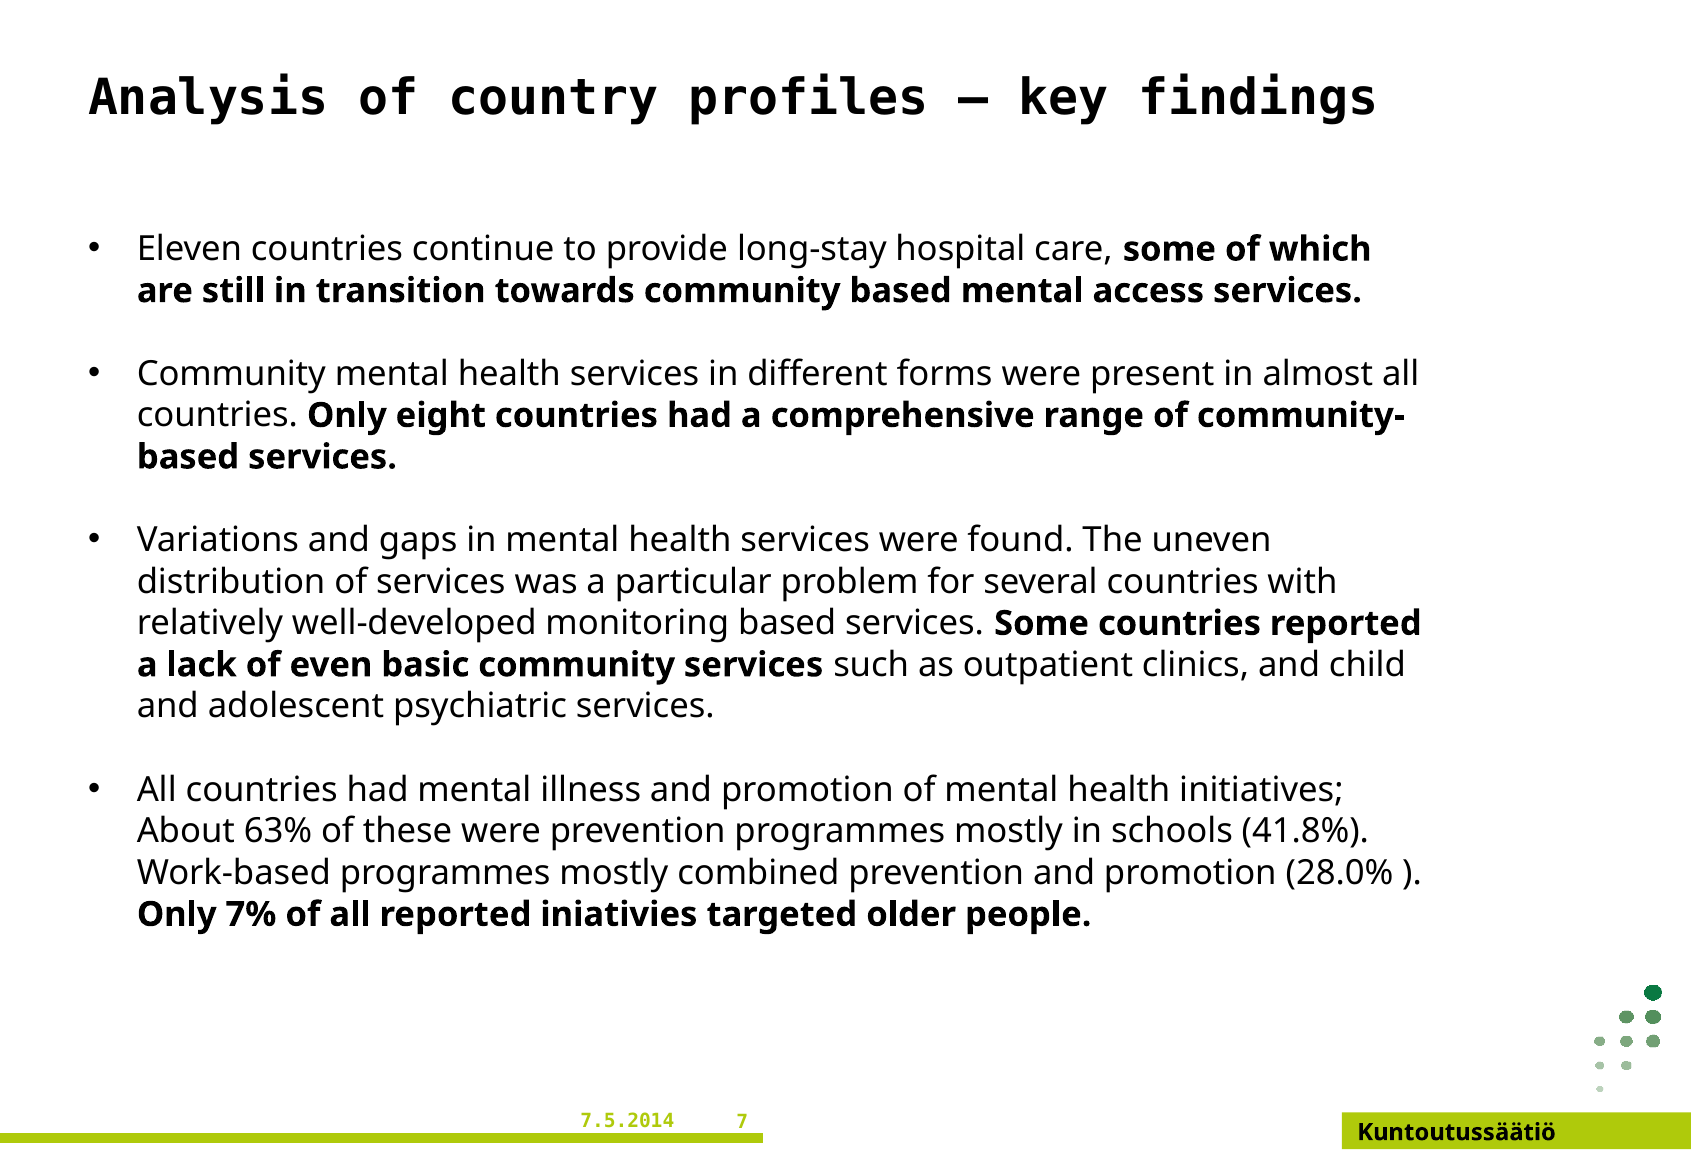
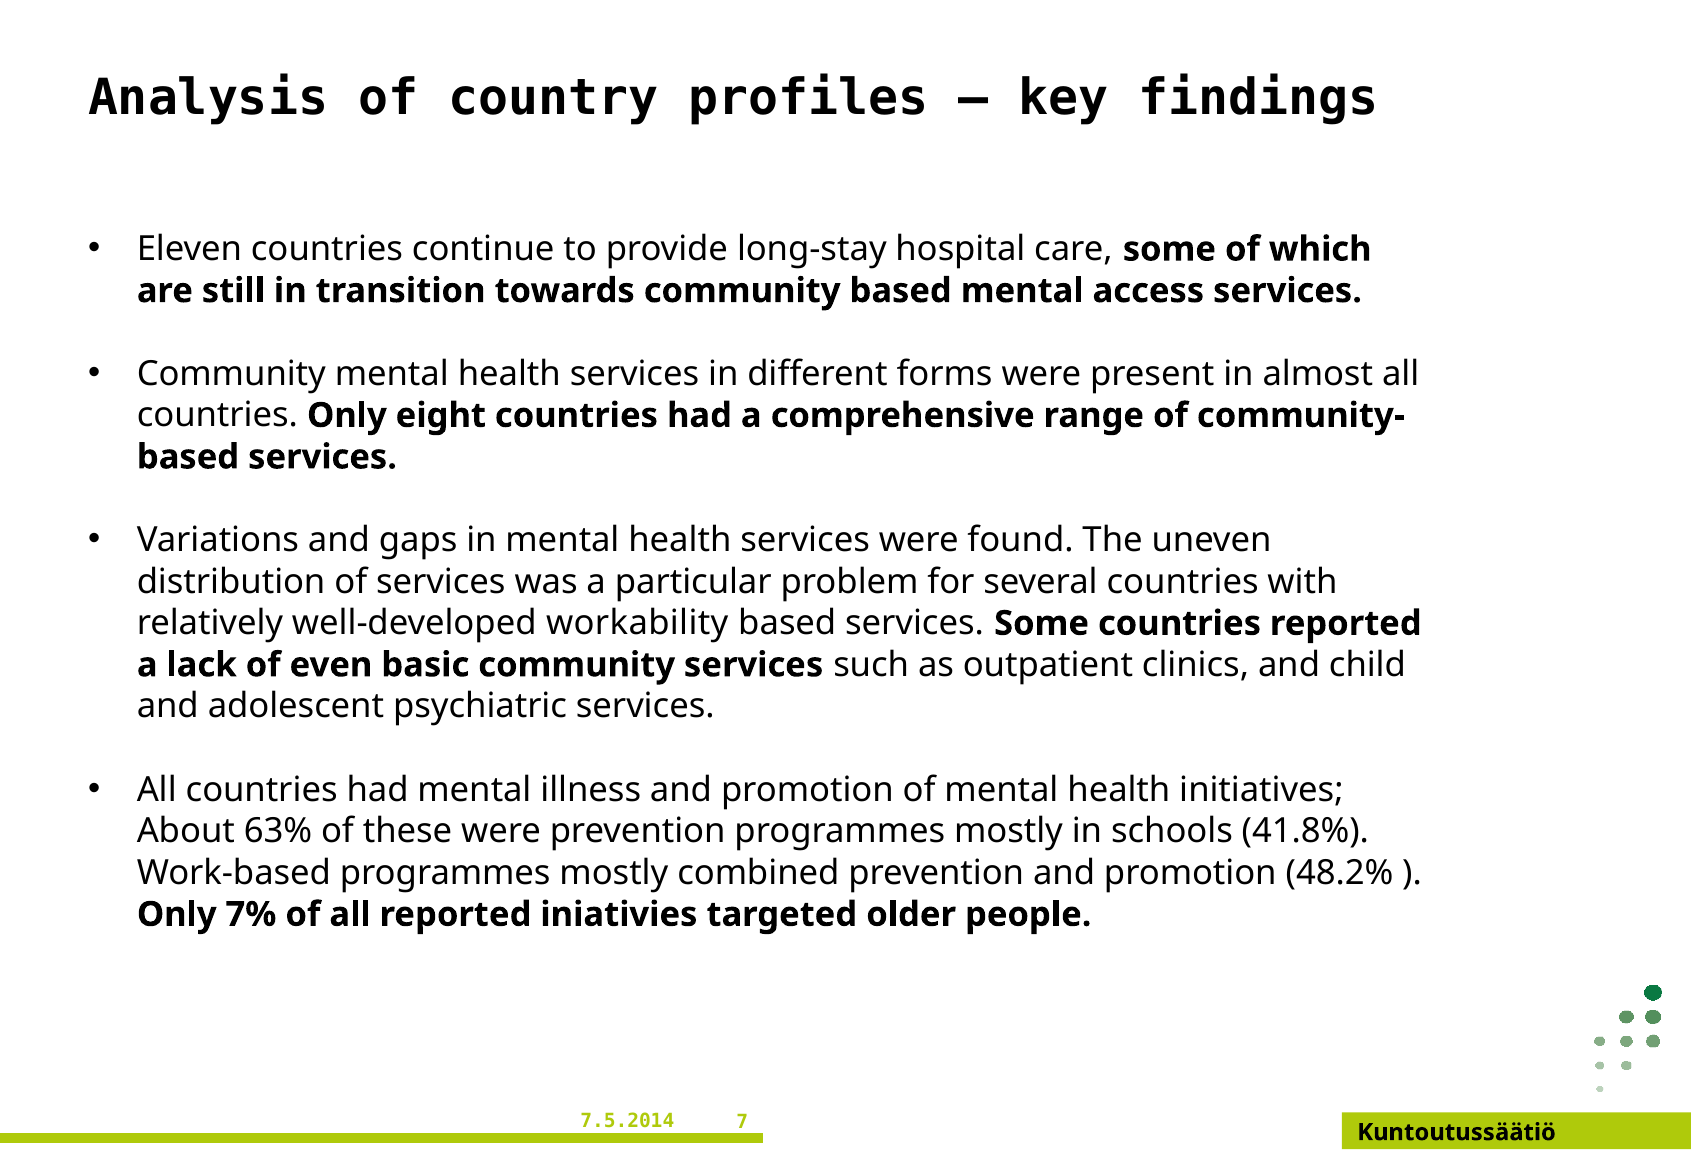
monitoring: monitoring -> workability (637, 624)
28.0%: 28.0% -> 48.2% (1340, 873)
